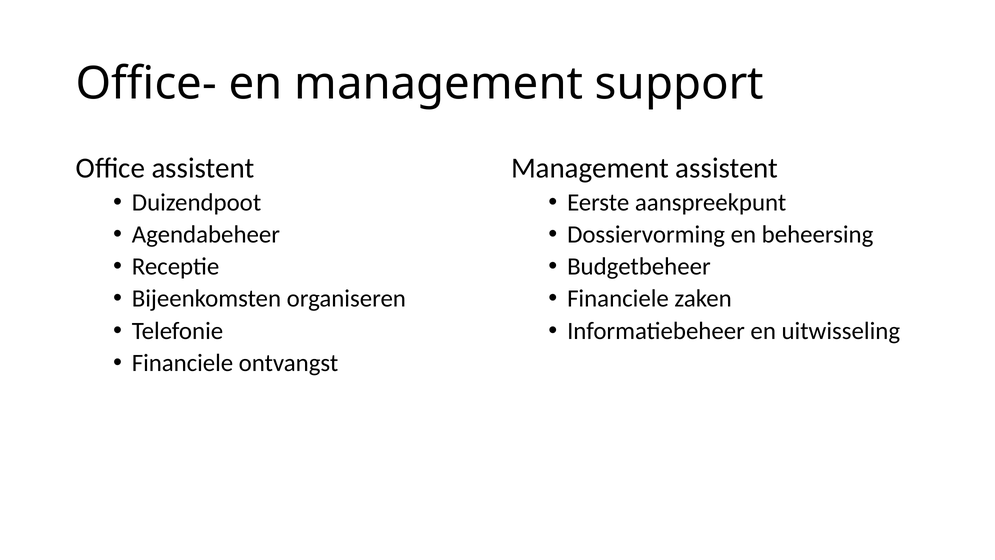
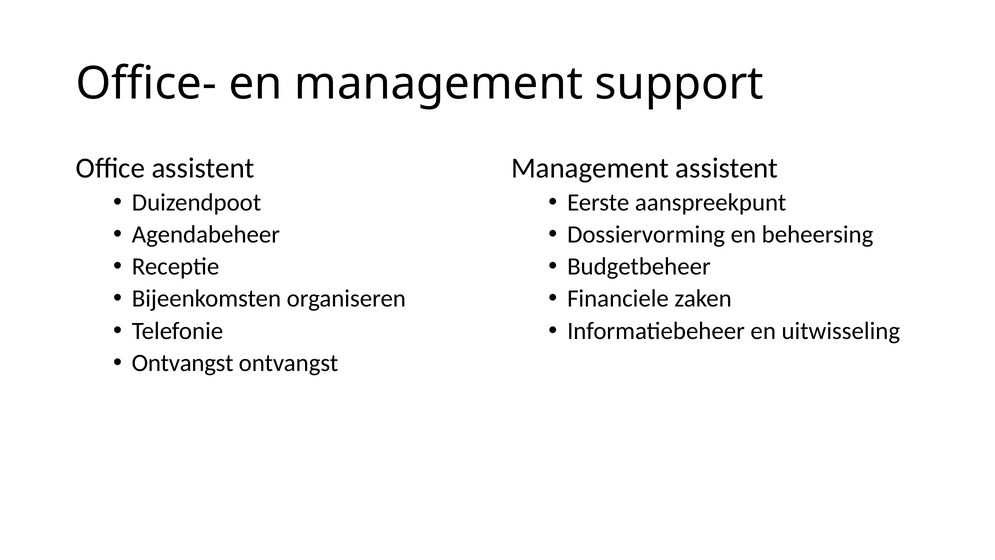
Financiele: Financiele -> Ontvangst (183, 363)
